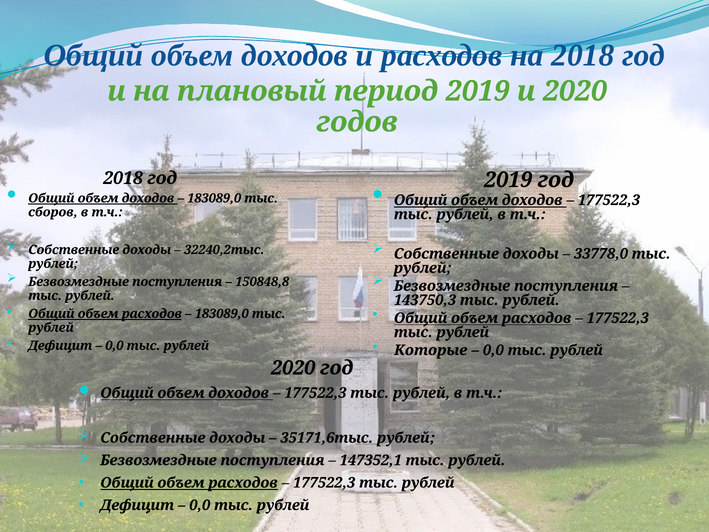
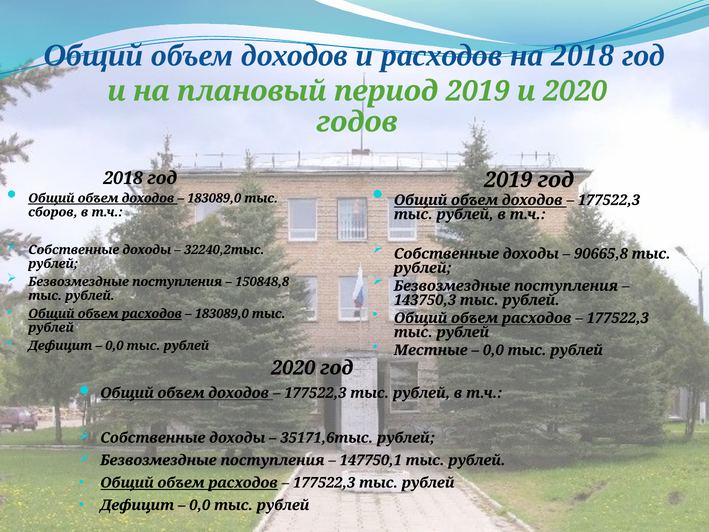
33778,0: 33778,0 -> 90665,8 (601, 254)
Которые: Которые -> Местные (431, 350)
147352,1: 147352,1 -> 147750,1 (371, 460)
